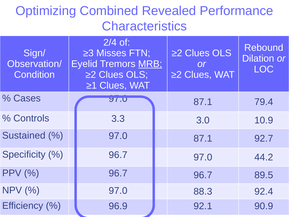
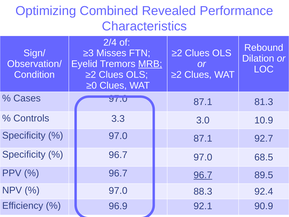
≥1: ≥1 -> ≥0 (92, 85)
79.4: 79.4 -> 81.3 (264, 102)
Sustained: Sustained -> Specificity (24, 135)
44.2: 44.2 -> 68.5 (264, 157)
96.7 underline: none -> present (203, 175)
